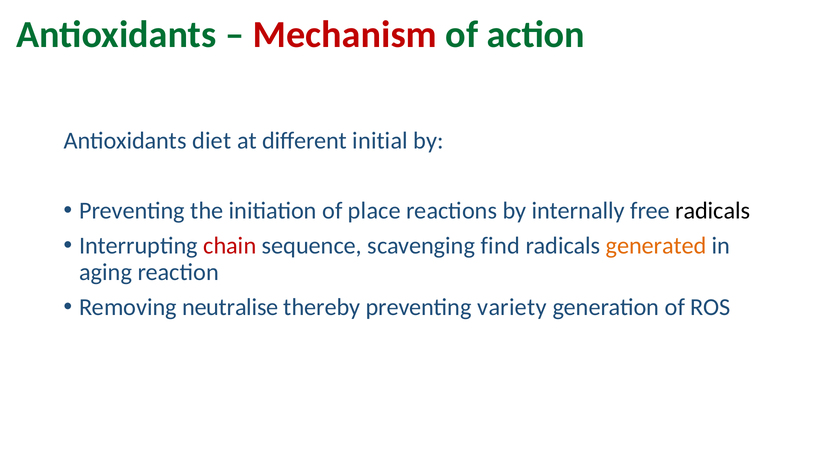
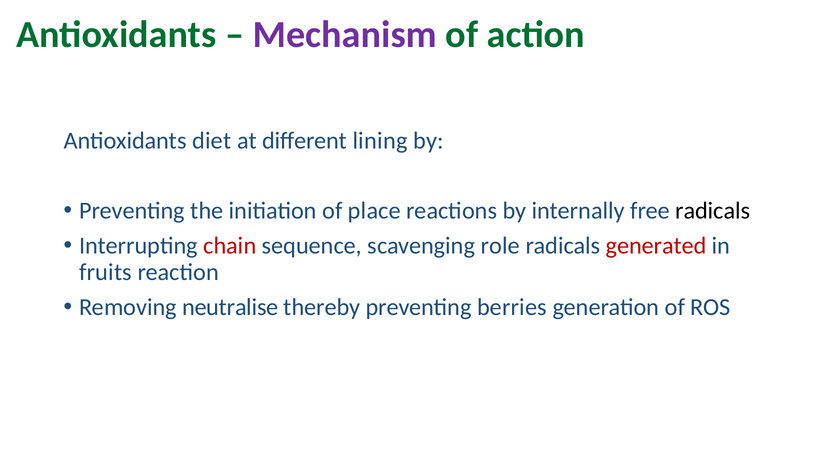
Mechanism colour: red -> purple (345, 35)
initial: initial -> lining (380, 141)
find: find -> role (500, 246)
generated colour: orange -> red (656, 246)
aging: aging -> fruits (106, 272)
variety: variety -> berries (512, 307)
